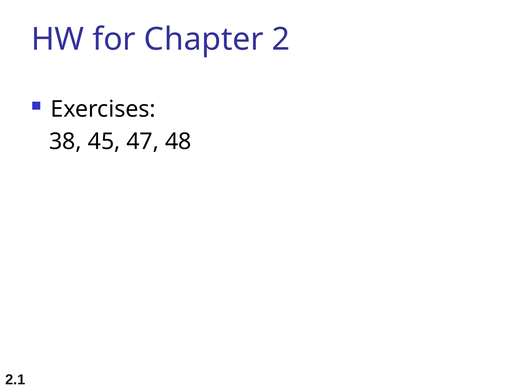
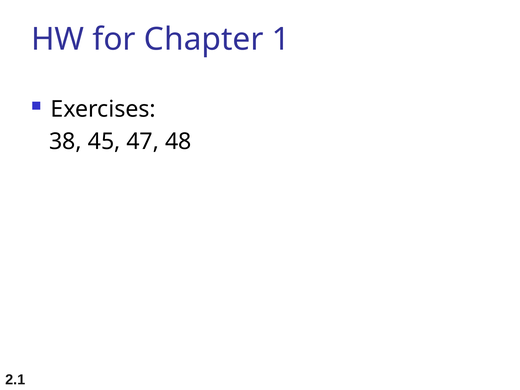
2: 2 -> 1 (281, 39)
